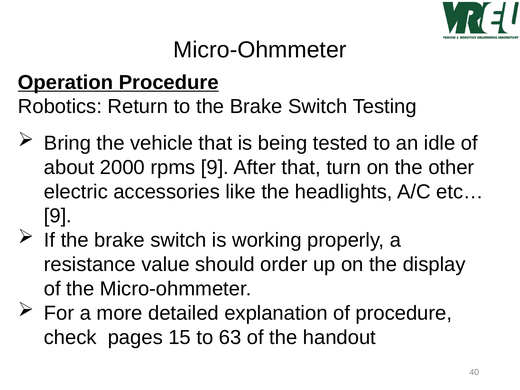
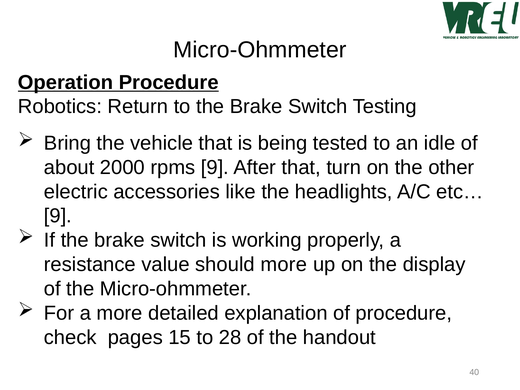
should order: order -> more (284, 265)
63: 63 -> 28 (230, 337)
